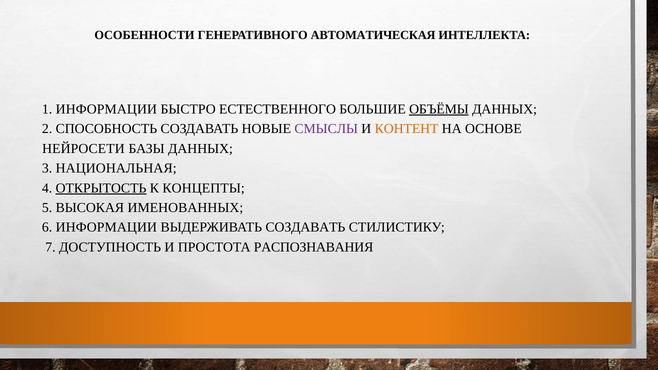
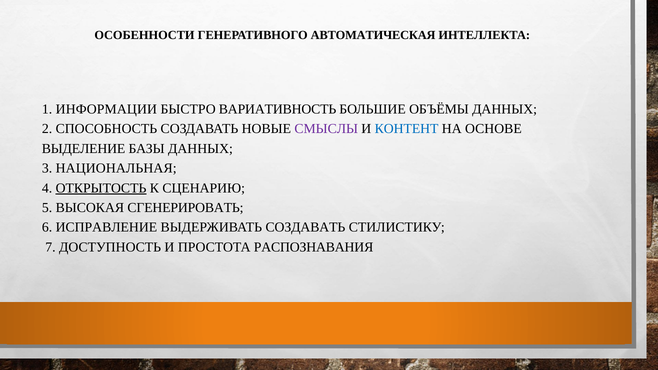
ЕСТЕСТВЕННОГО: ЕСТЕСТВЕННОГО -> ВАРИАТИВНОСТЬ (278, 109)
ОБЪЁМЫ underline: present -> none (439, 109)
КОНТЕНТ colour: orange -> blue (407, 129)
НЕЙРОСЕТИ: НЕЙРОСЕТИ -> ВЫДЕЛЕНИЕ (84, 149)
КОНЦЕПТЫ: КОНЦЕПТЫ -> СЦЕНАРИЮ (204, 188)
ИМЕНОВАННЫХ: ИМЕНОВАННЫХ -> СГЕНЕРИРОВАТЬ (185, 208)
6 ИНФОРМАЦИИ: ИНФОРМАЦИИ -> ИСПРАВЛЕНИЕ (106, 228)
